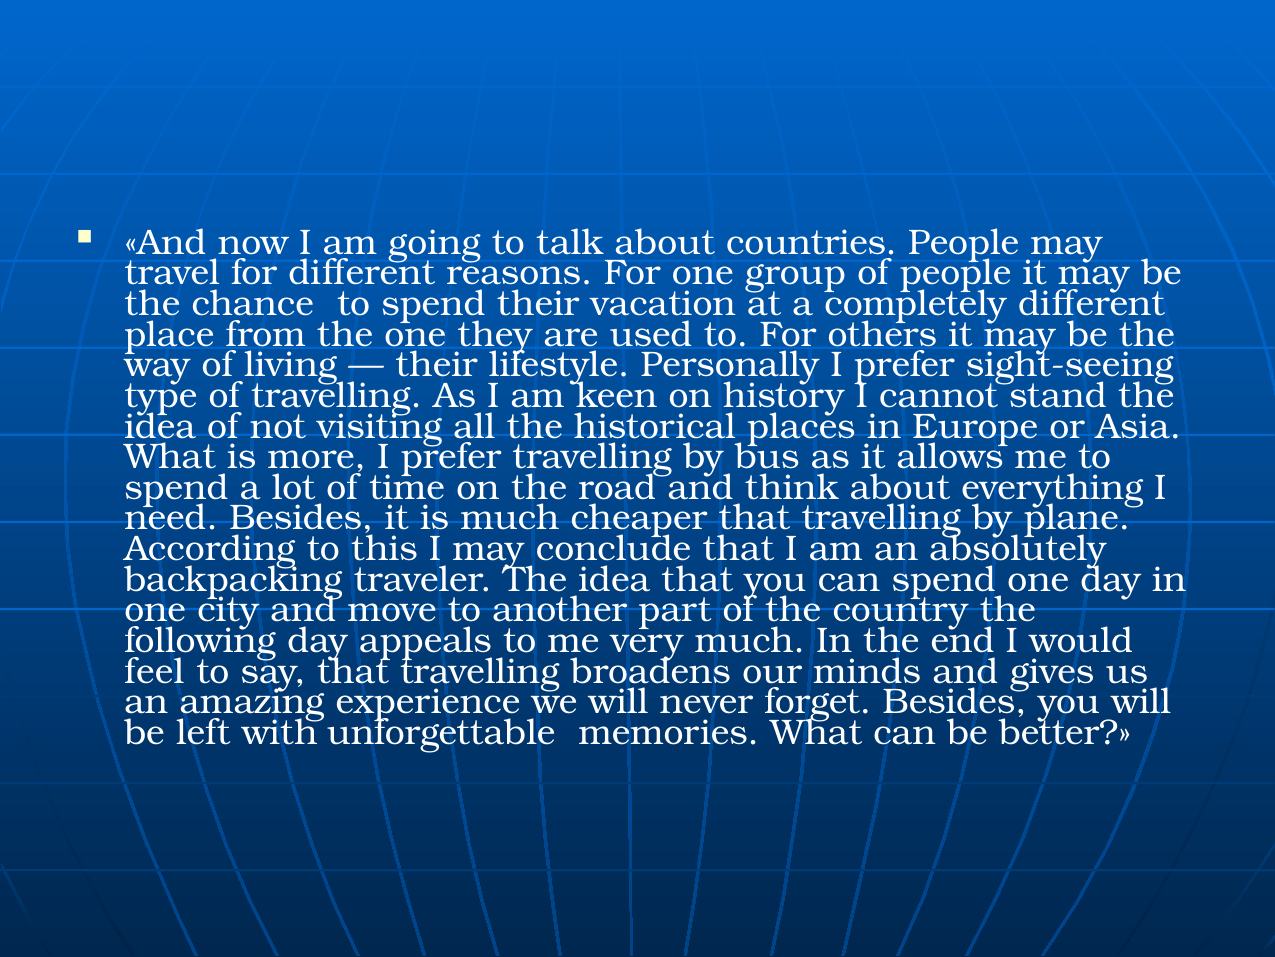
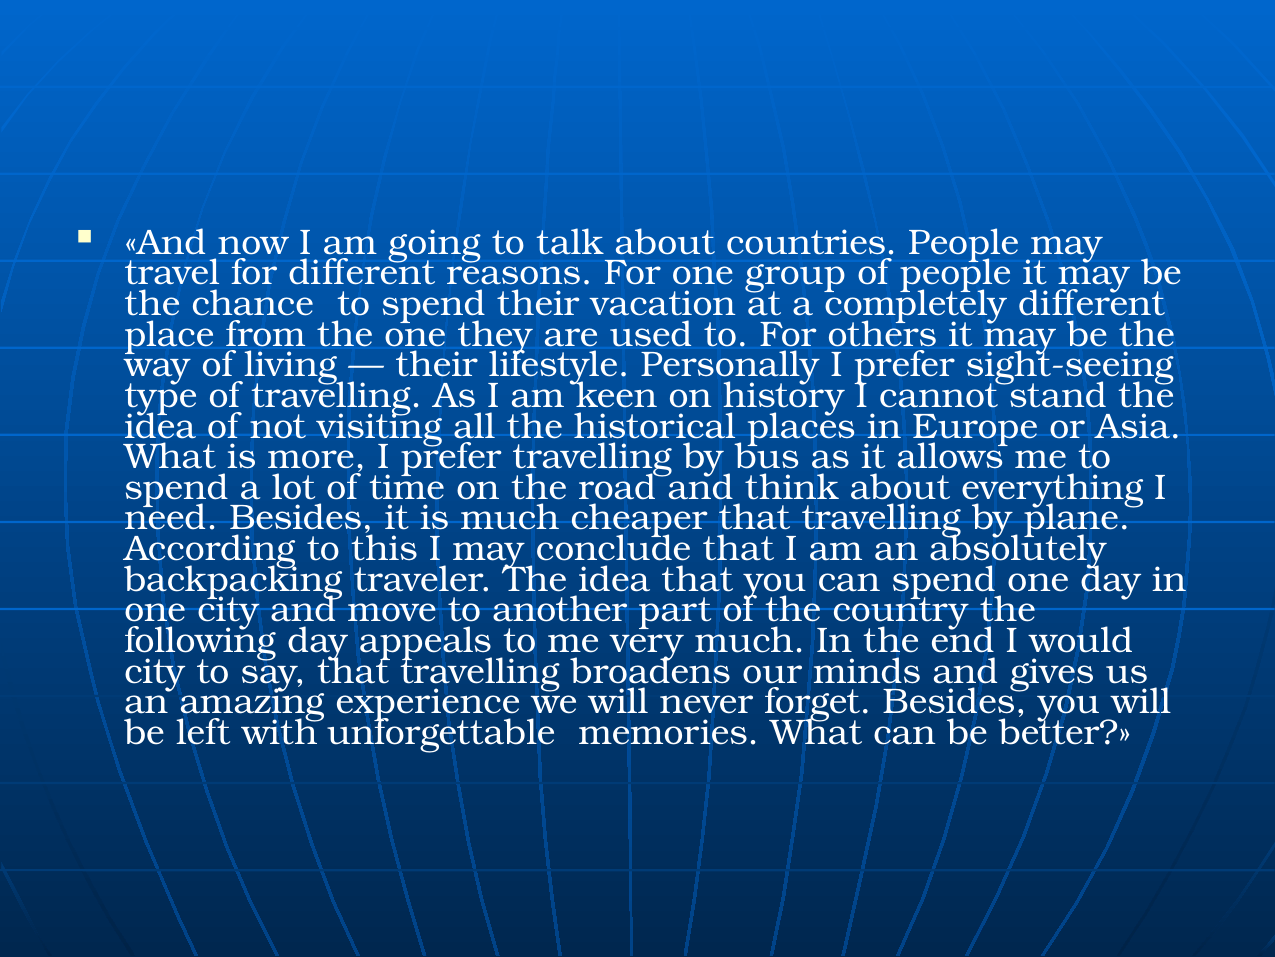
feel: feel -> city (155, 671)
